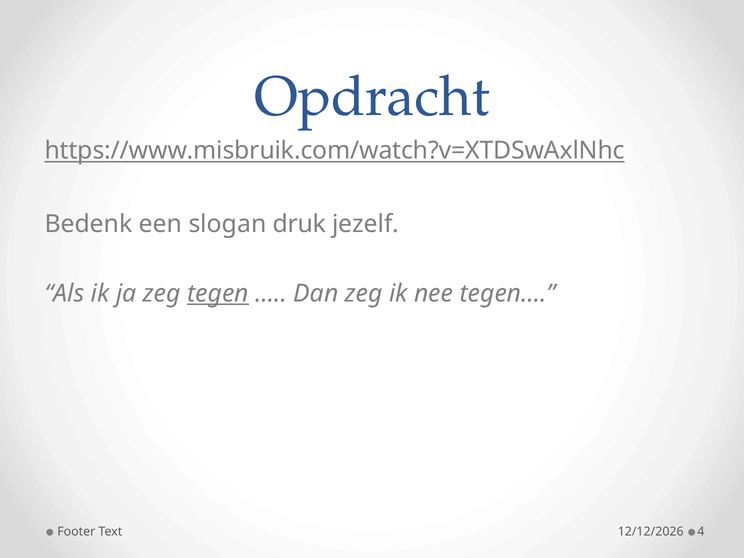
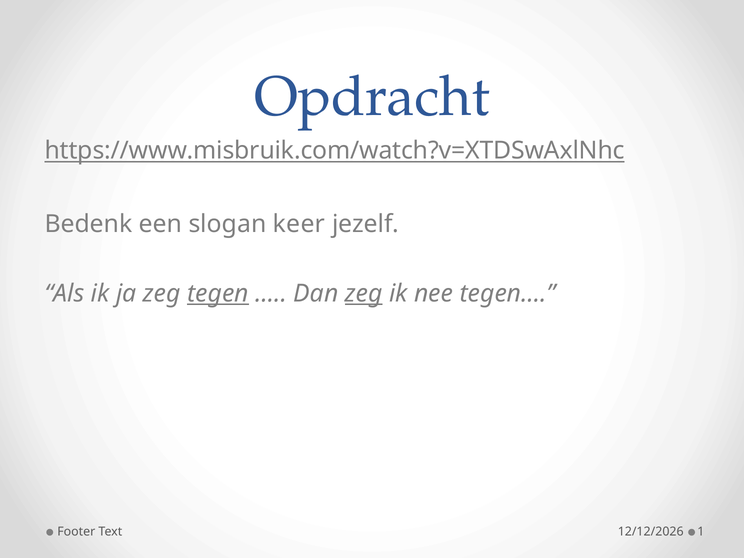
druk: druk -> keer (299, 224)
zeg underline: none -> present (364, 293)
4: 4 -> 1 (701, 532)
